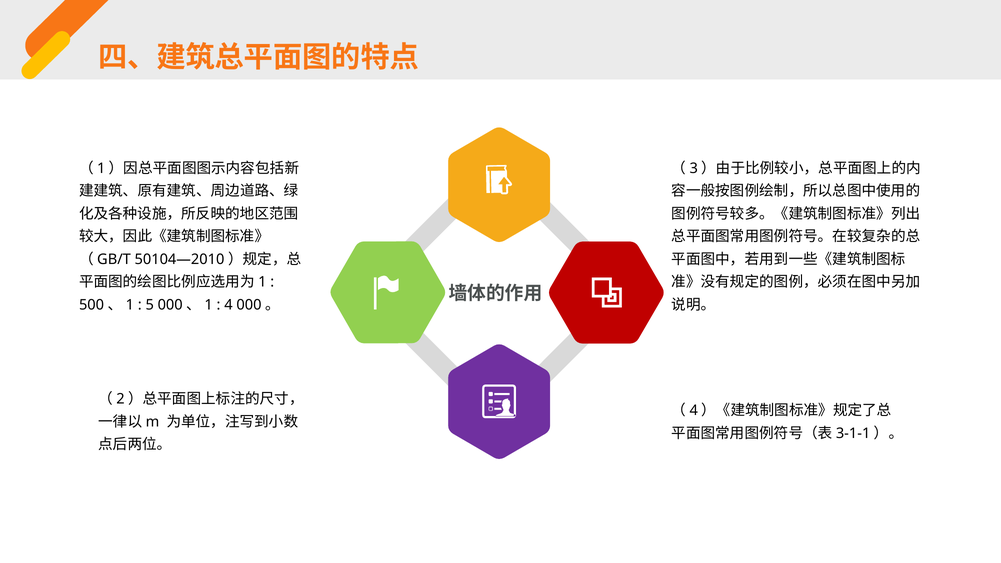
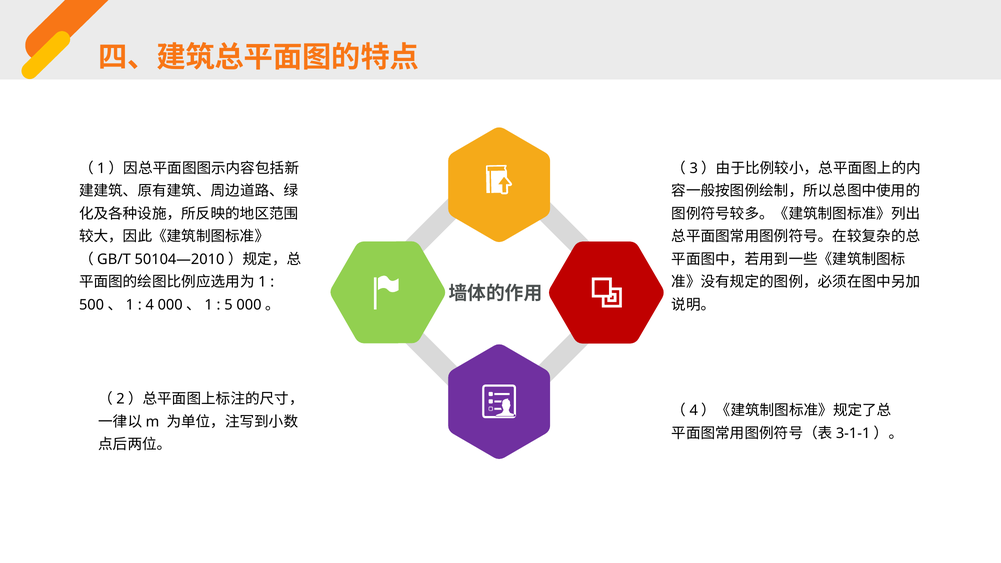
5: 5 -> 4 (150, 305)
4: 4 -> 5 (228, 305)
